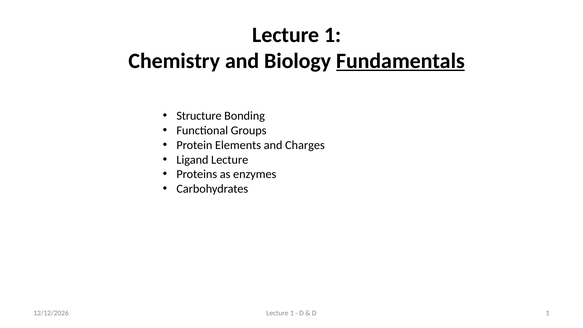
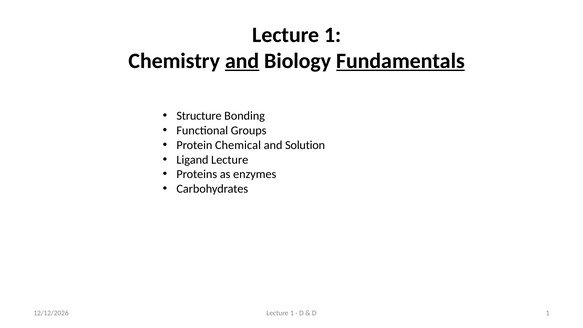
and underline: none -> present (242, 61)
Elements: Elements -> Chemical (238, 145)
Charges: Charges -> Solution (305, 145)
